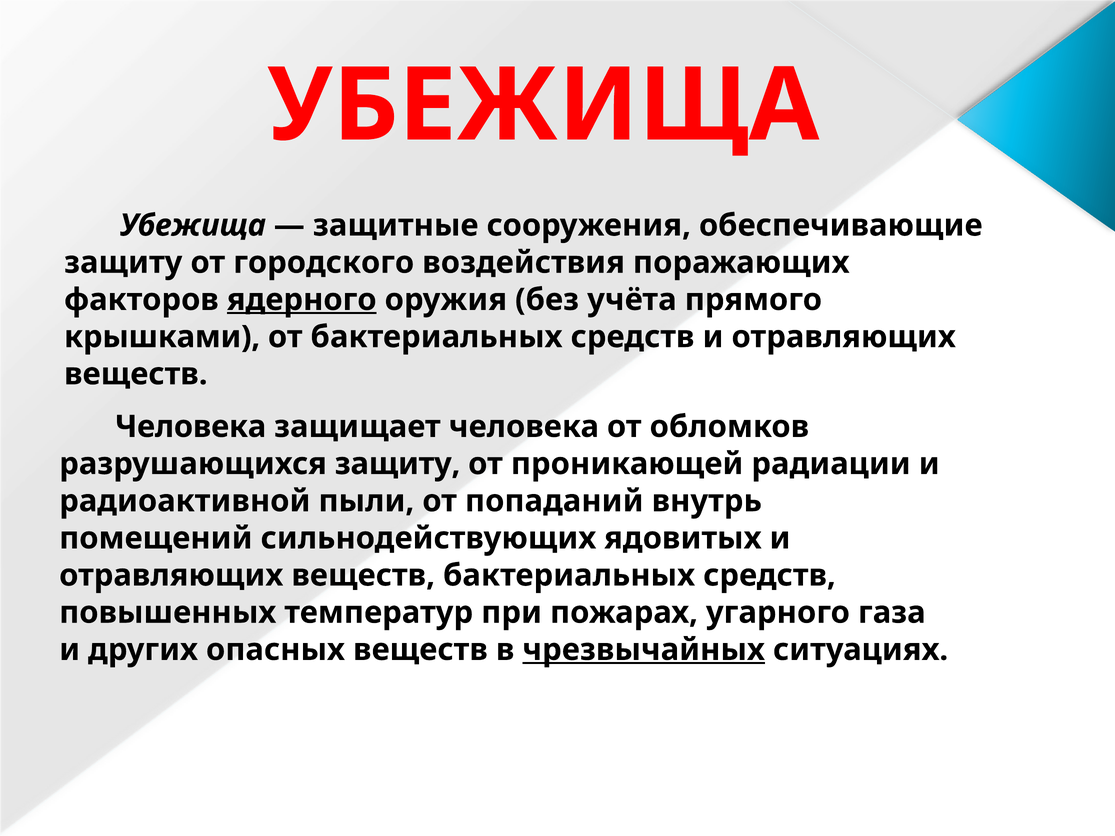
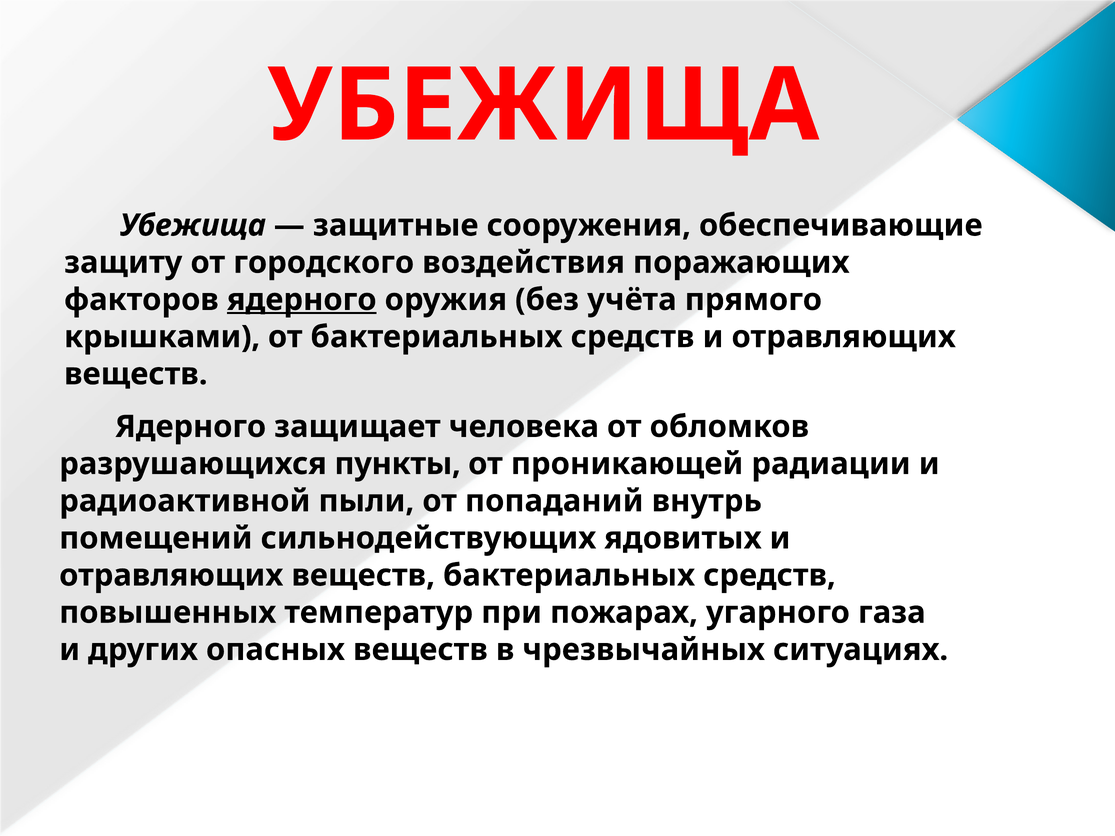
Человека: Человека -> Ядерного (191, 427)
разрушающихся защиту: защиту -> пункты (398, 464)
чрезвычайных underline: present -> none (644, 650)
